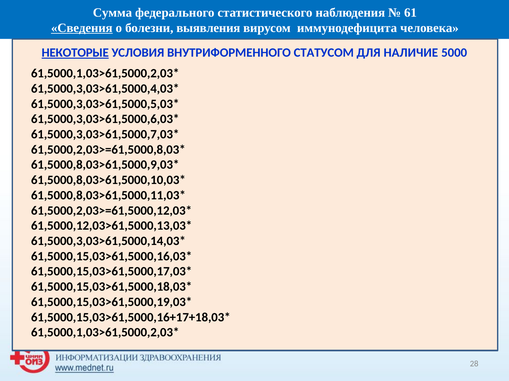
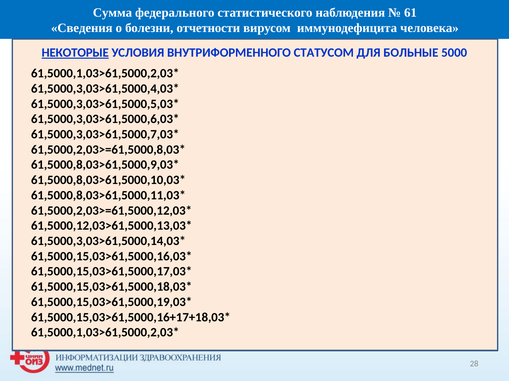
Сведения underline: present -> none (82, 28)
выявления: выявления -> отчетности (208, 28)
НАЛИЧИЕ: НАЛИЧИЕ -> БОЛЬНЫЕ (411, 53)
